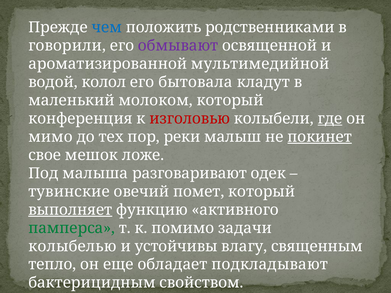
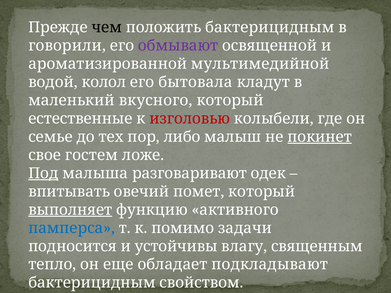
чем colour: blue -> black (107, 27)
положить родственниками: родственниками -> бактерицидным (270, 27)
молоком: молоком -> вкусного (156, 100)
конференция: конференция -> естественные (80, 119)
где underline: present -> none (330, 119)
мимо: мимо -> семье (50, 137)
реки: реки -> либо (182, 137)
мешок: мешок -> гостем (91, 155)
Под underline: none -> present (43, 173)
тувинские: тувинские -> впитывать (69, 192)
памперса colour: green -> blue (72, 228)
колыбелью: колыбелью -> подносится (73, 246)
